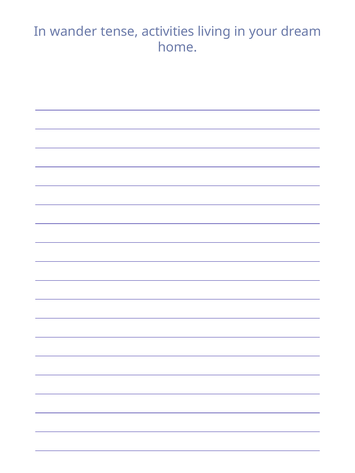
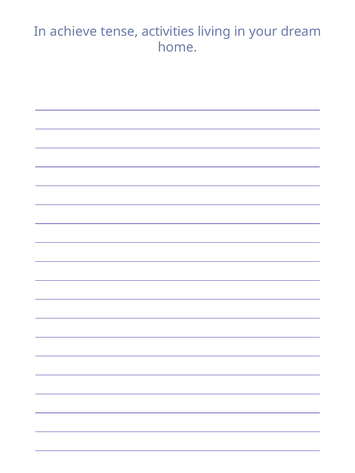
wander: wander -> achieve (73, 32)
